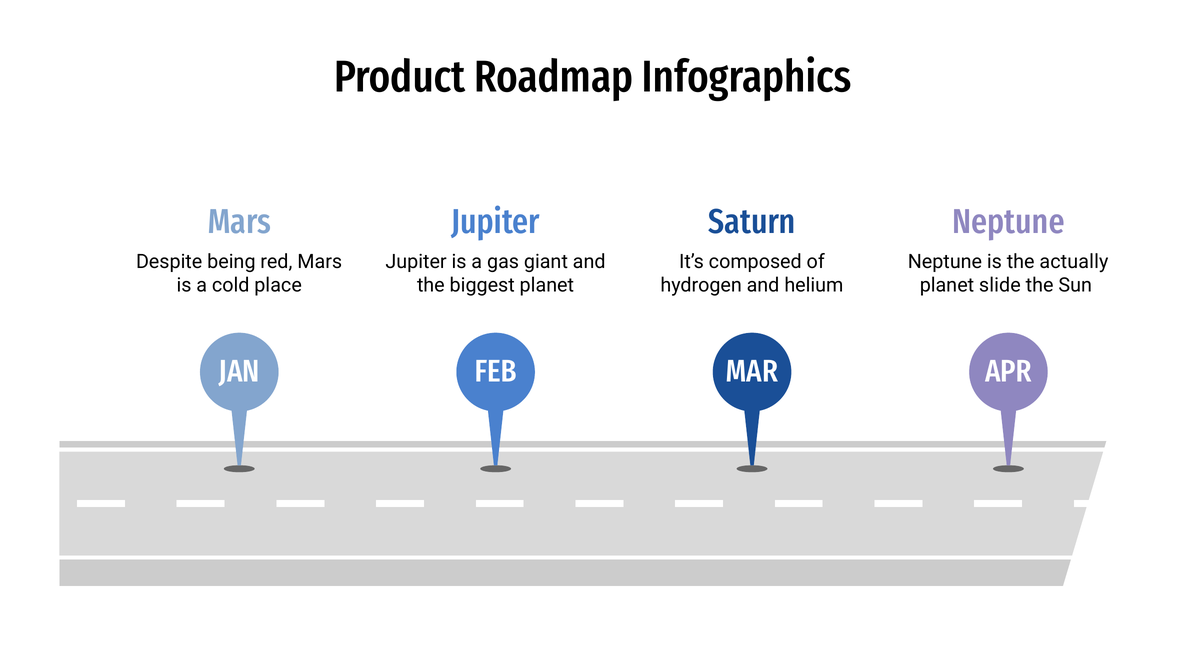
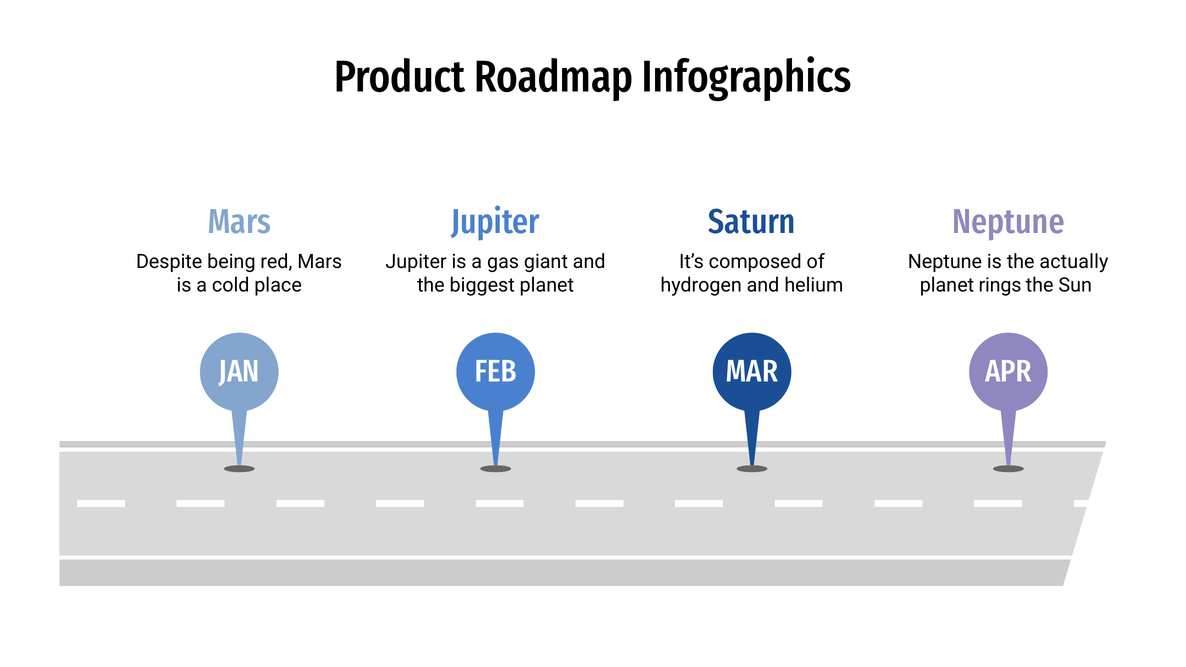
slide: slide -> rings (1000, 285)
